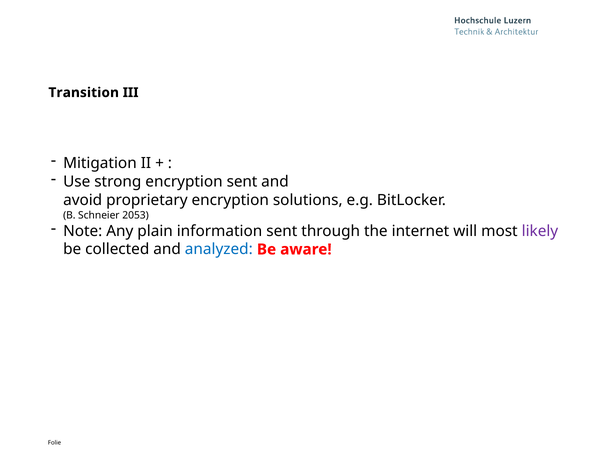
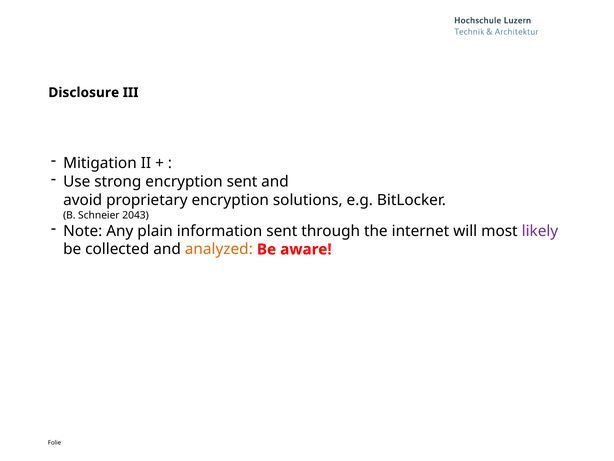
Transition: Transition -> Disclosure (84, 92)
2053: 2053 -> 2043 (136, 215)
analyzed colour: blue -> orange (219, 249)
